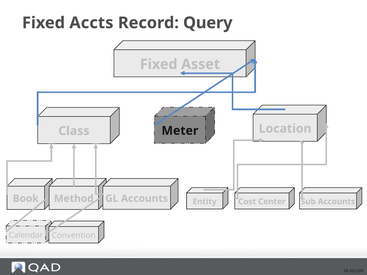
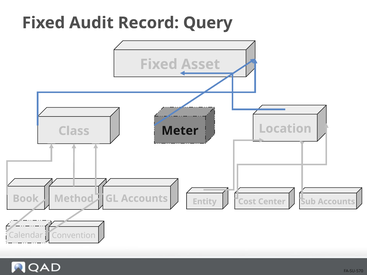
Accts: Accts -> Audit (91, 23)
